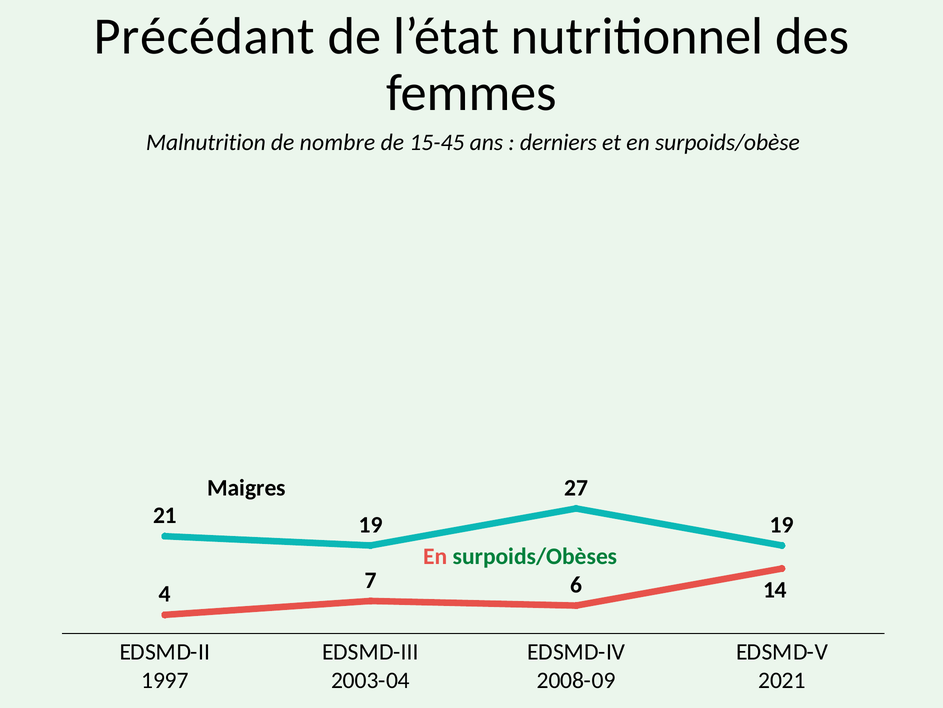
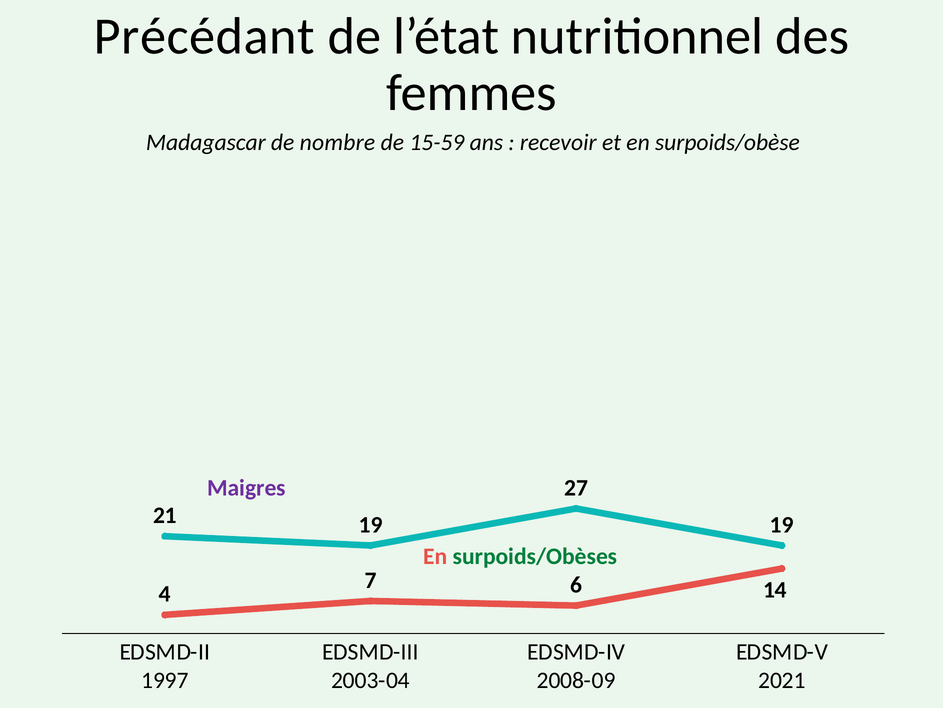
Malnutrition: Malnutrition -> Madagascar (206, 142)
15-45: 15-45 -> 15-59 (437, 142)
derniers: derniers -> recevoir (558, 142)
Maigres colour: black -> purple (246, 488)
